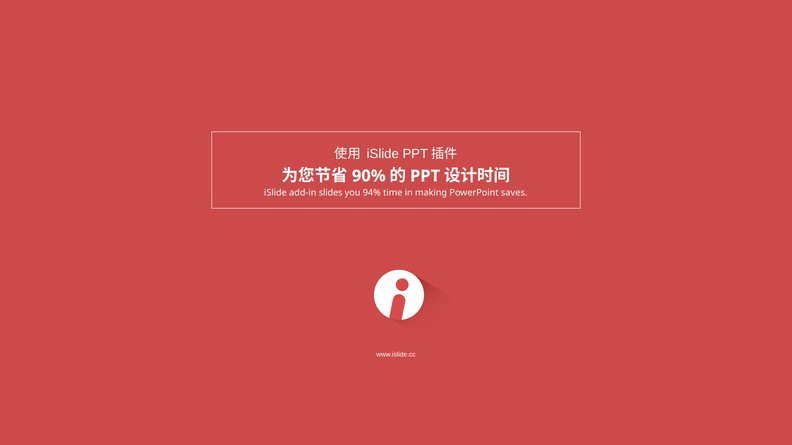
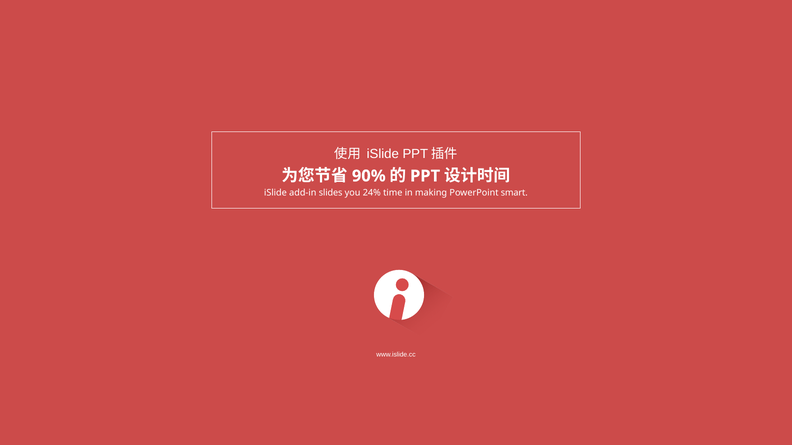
94%: 94% -> 24% (372, 193)
saves: saves -> smart (514, 193)
